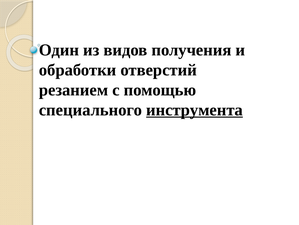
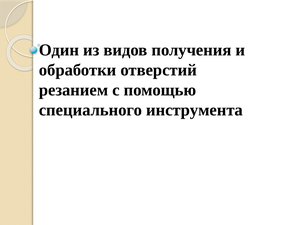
инструмента underline: present -> none (195, 110)
